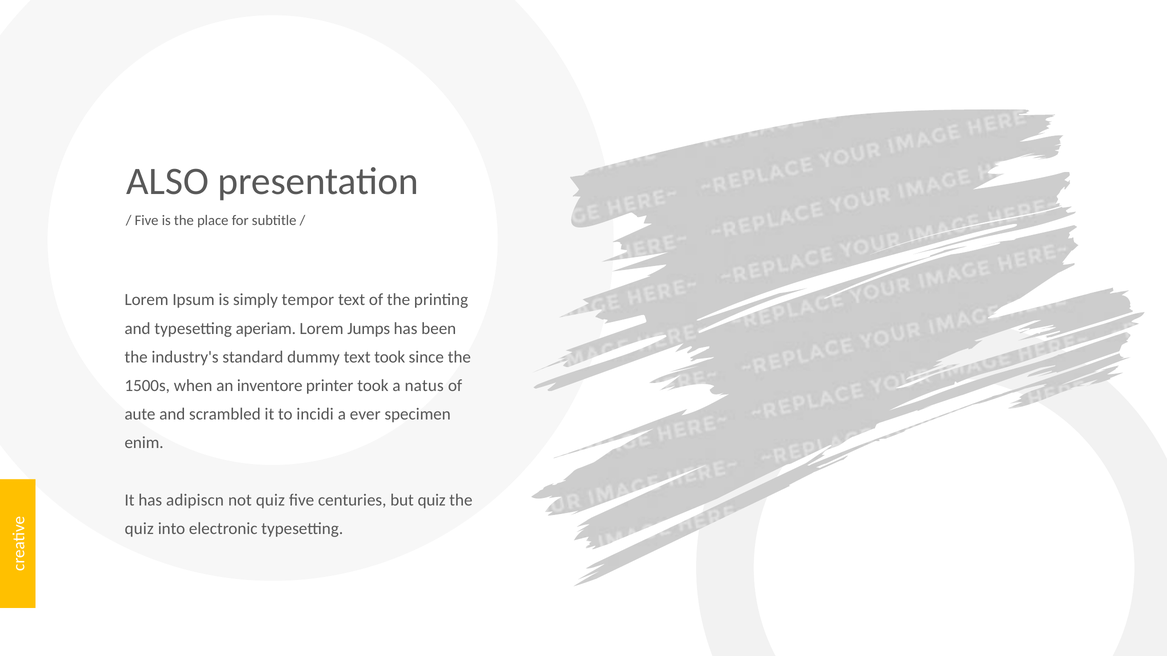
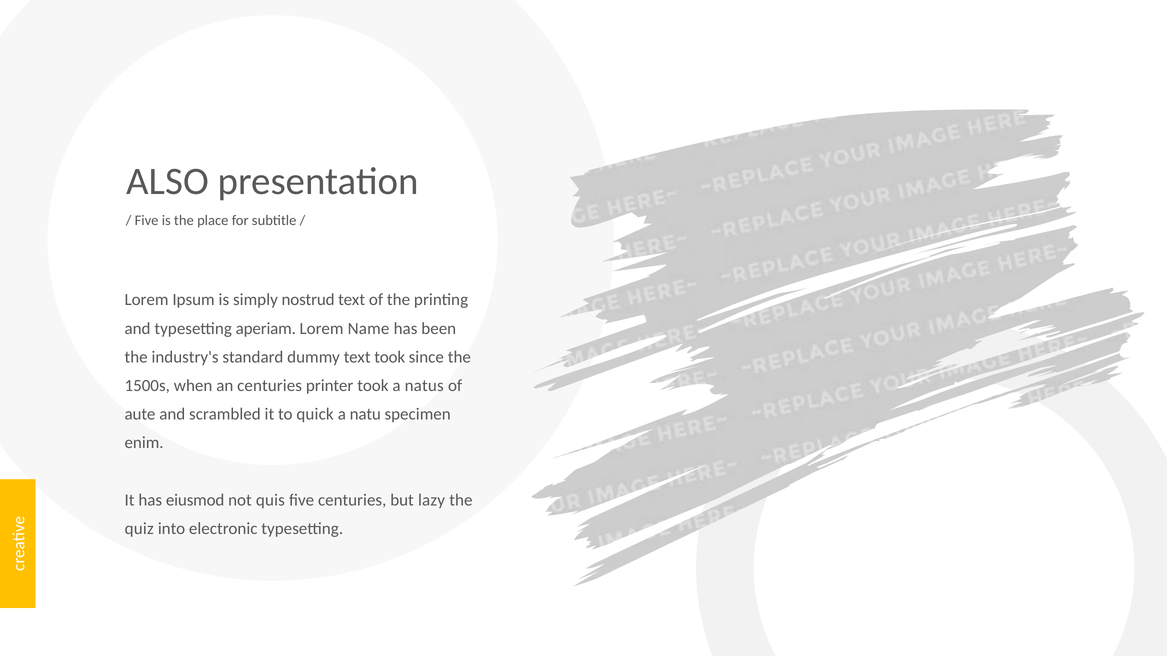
tempor: tempor -> nostrud (308, 300)
Jumps: Jumps -> Name (369, 329)
an inventore: inventore -> centuries (270, 386)
incidi: incidi -> quick (315, 414)
ever: ever -> natu (365, 414)
adipiscn: adipiscn -> eiusmod (195, 500)
not quiz: quiz -> quis (270, 500)
but quiz: quiz -> lazy (432, 500)
